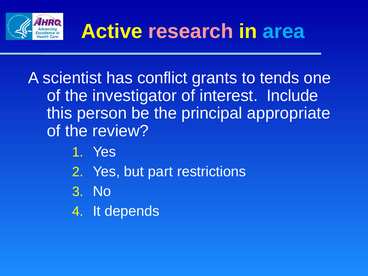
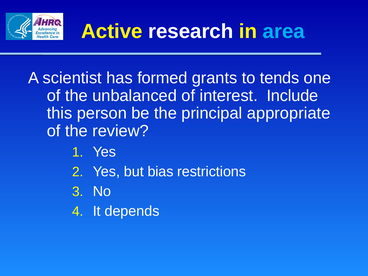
research colour: pink -> white (191, 32)
conflict: conflict -> formed (162, 78)
investigator: investigator -> unbalanced (135, 96)
part: part -> bias (161, 172)
